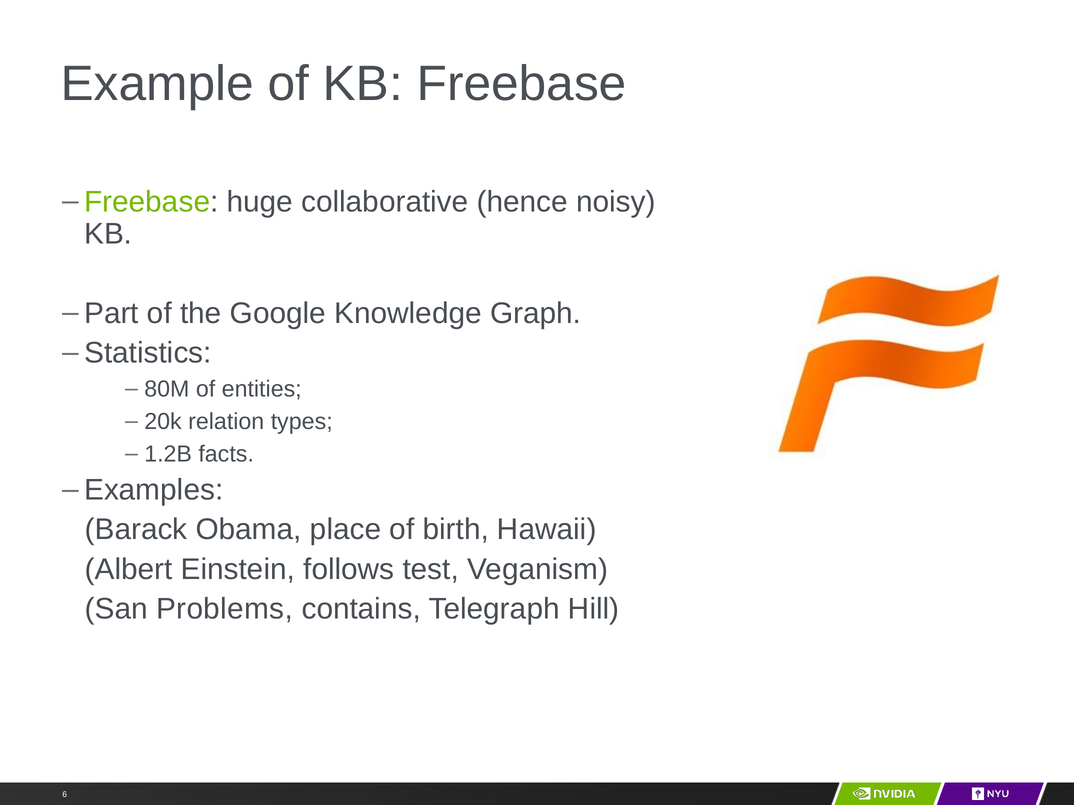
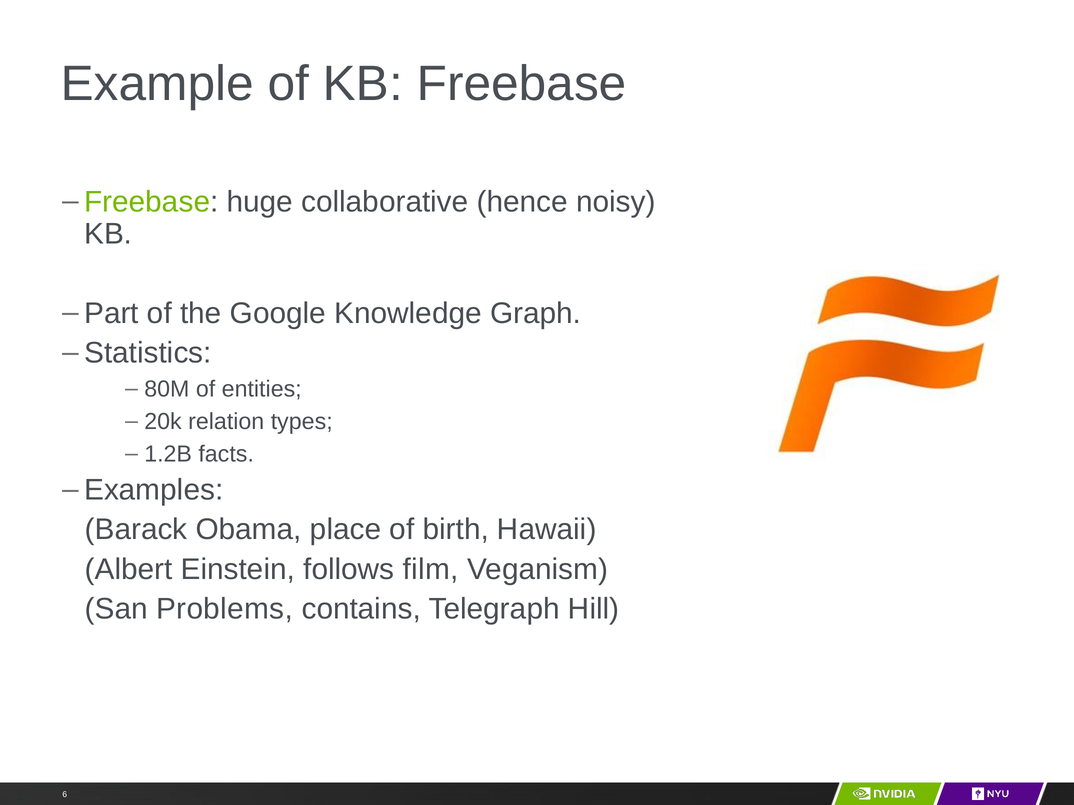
test: test -> film (431, 570)
